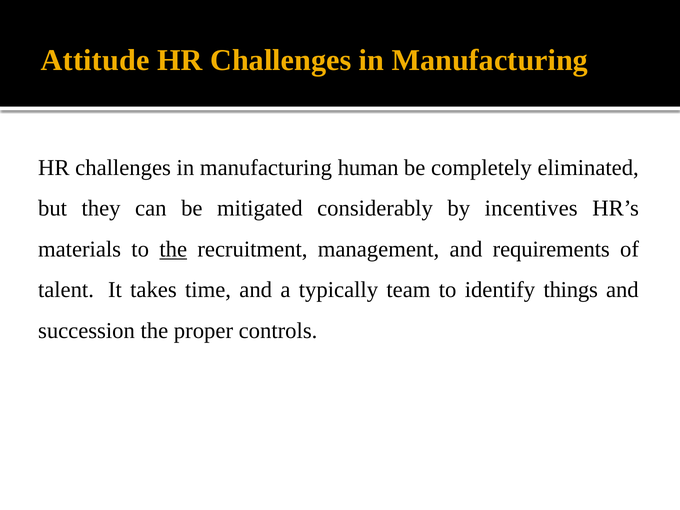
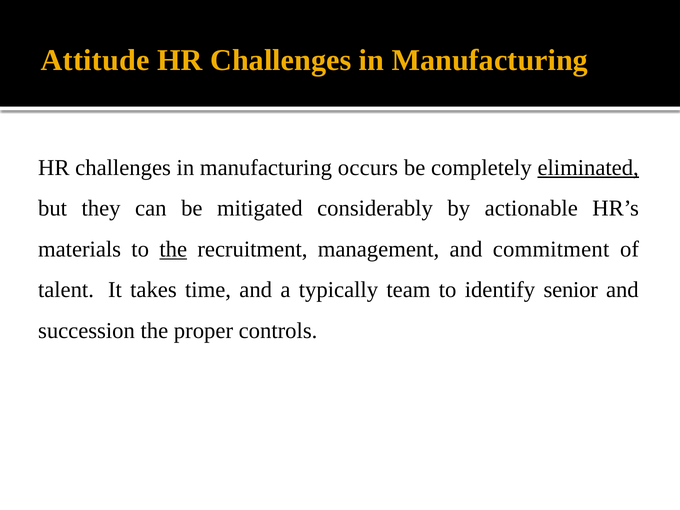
human: human -> occurs (368, 168)
eliminated underline: none -> present (588, 168)
incentives: incentives -> actionable (531, 208)
requirements: requirements -> commitment (551, 249)
things: things -> senior (571, 290)
